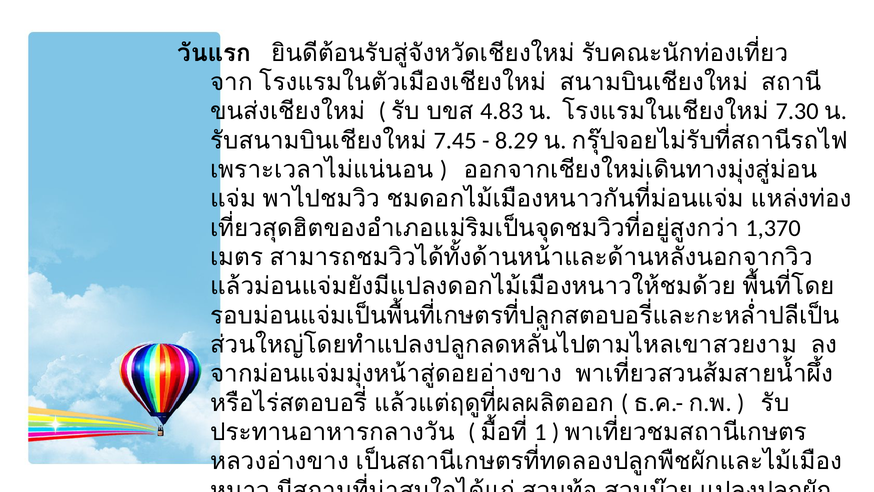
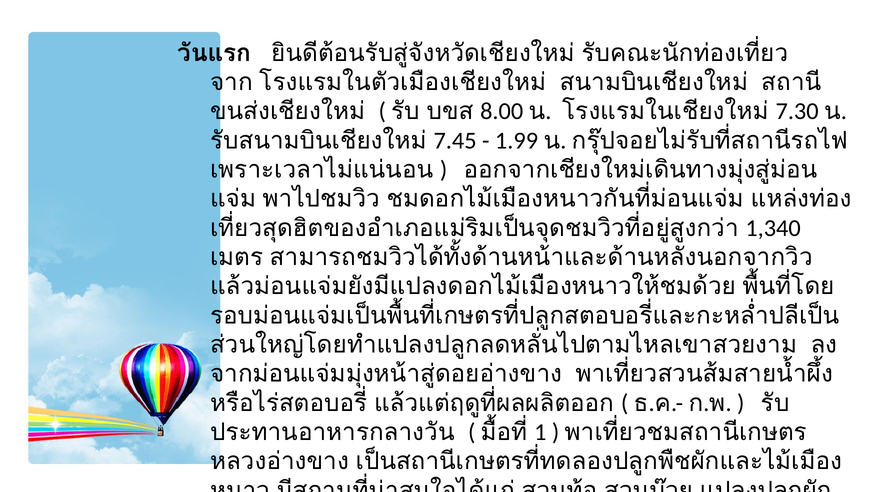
4.83: 4.83 -> 8.00 (502, 111)
8.29: 8.29 -> 1.99 (517, 141)
1,370: 1,370 -> 1,340 (773, 228)
